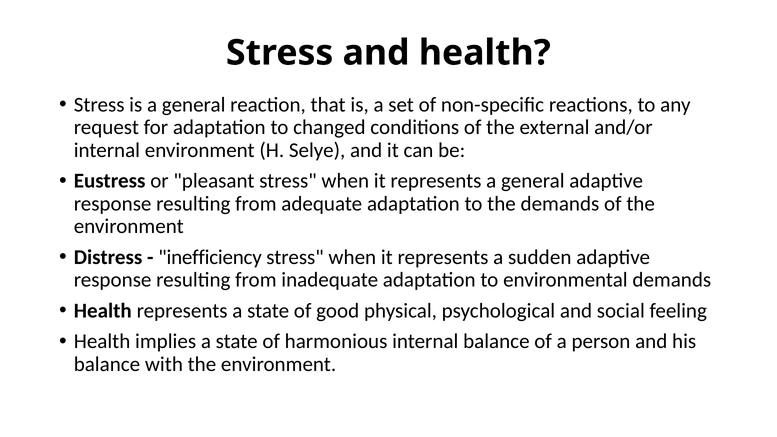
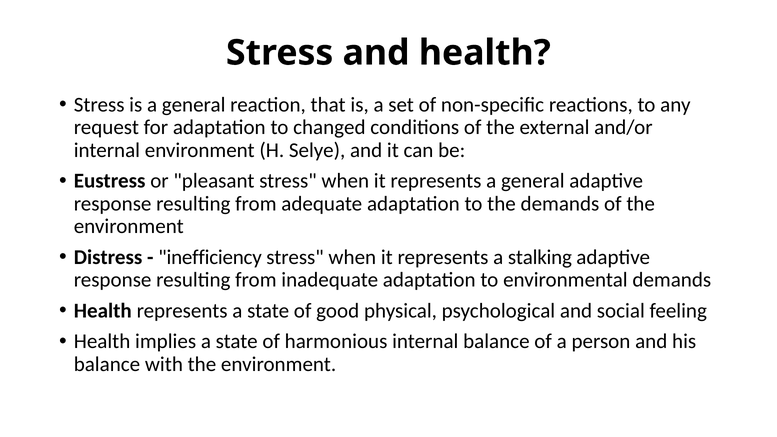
sudden: sudden -> stalking (540, 257)
